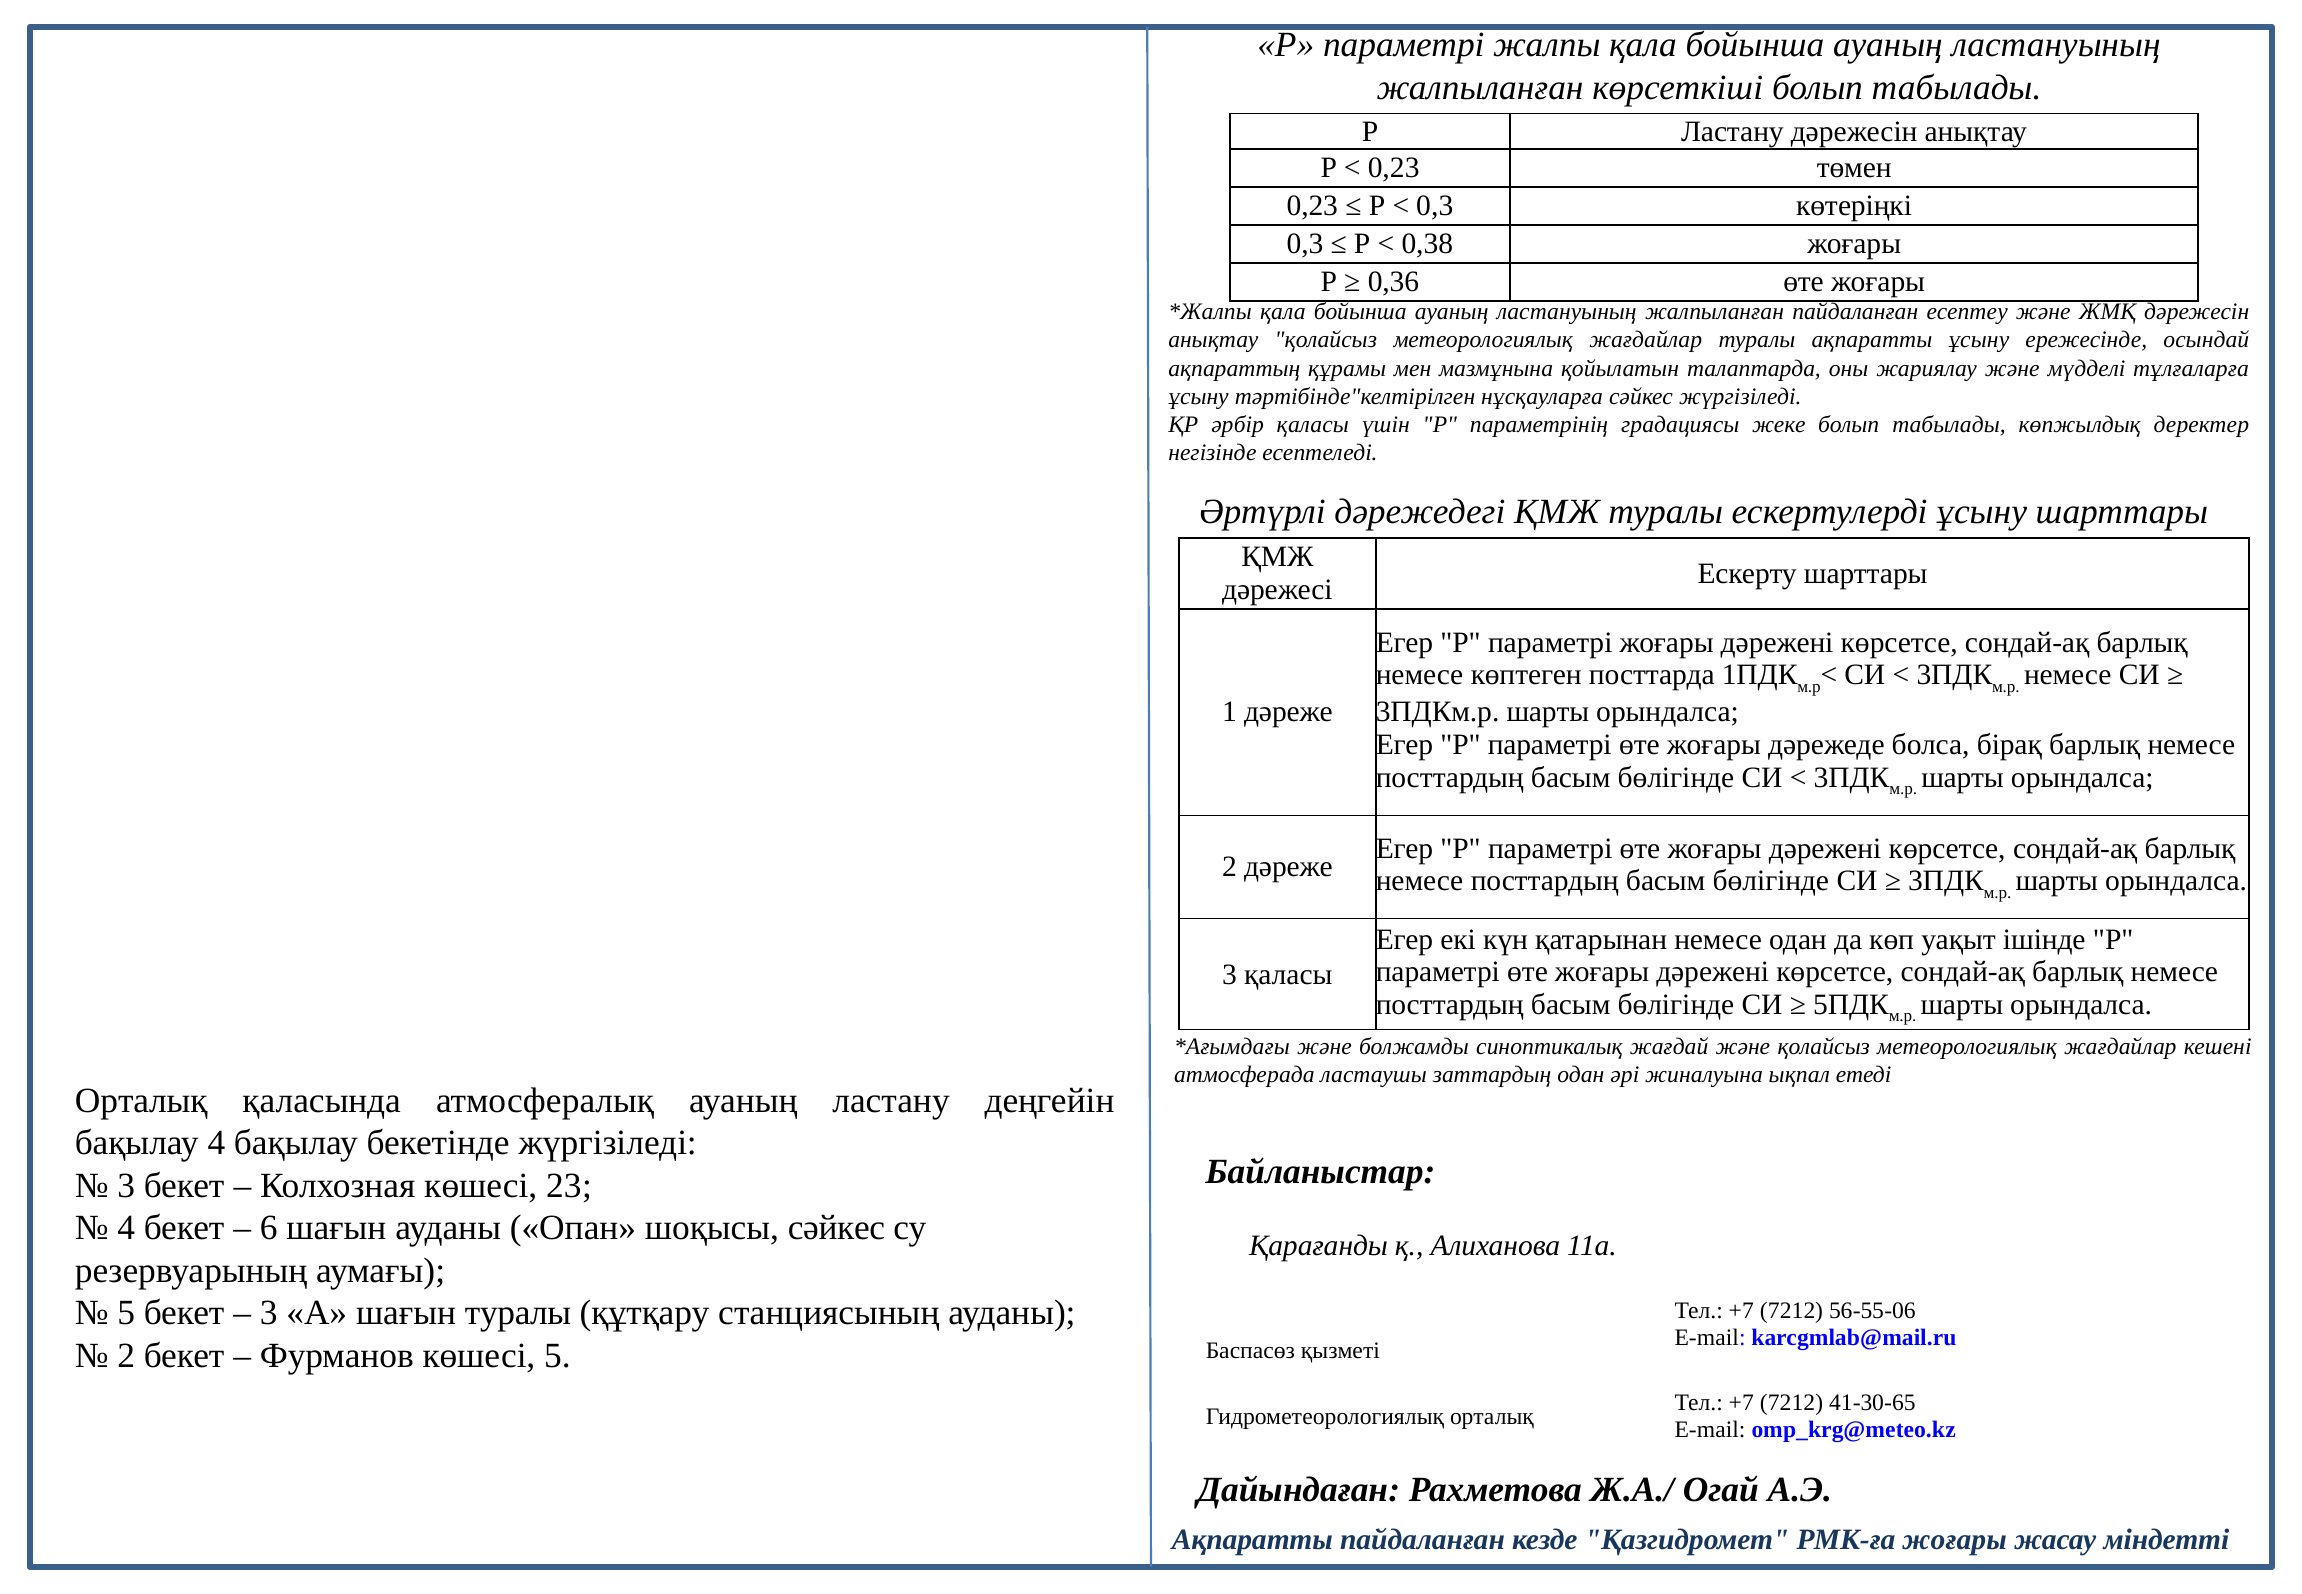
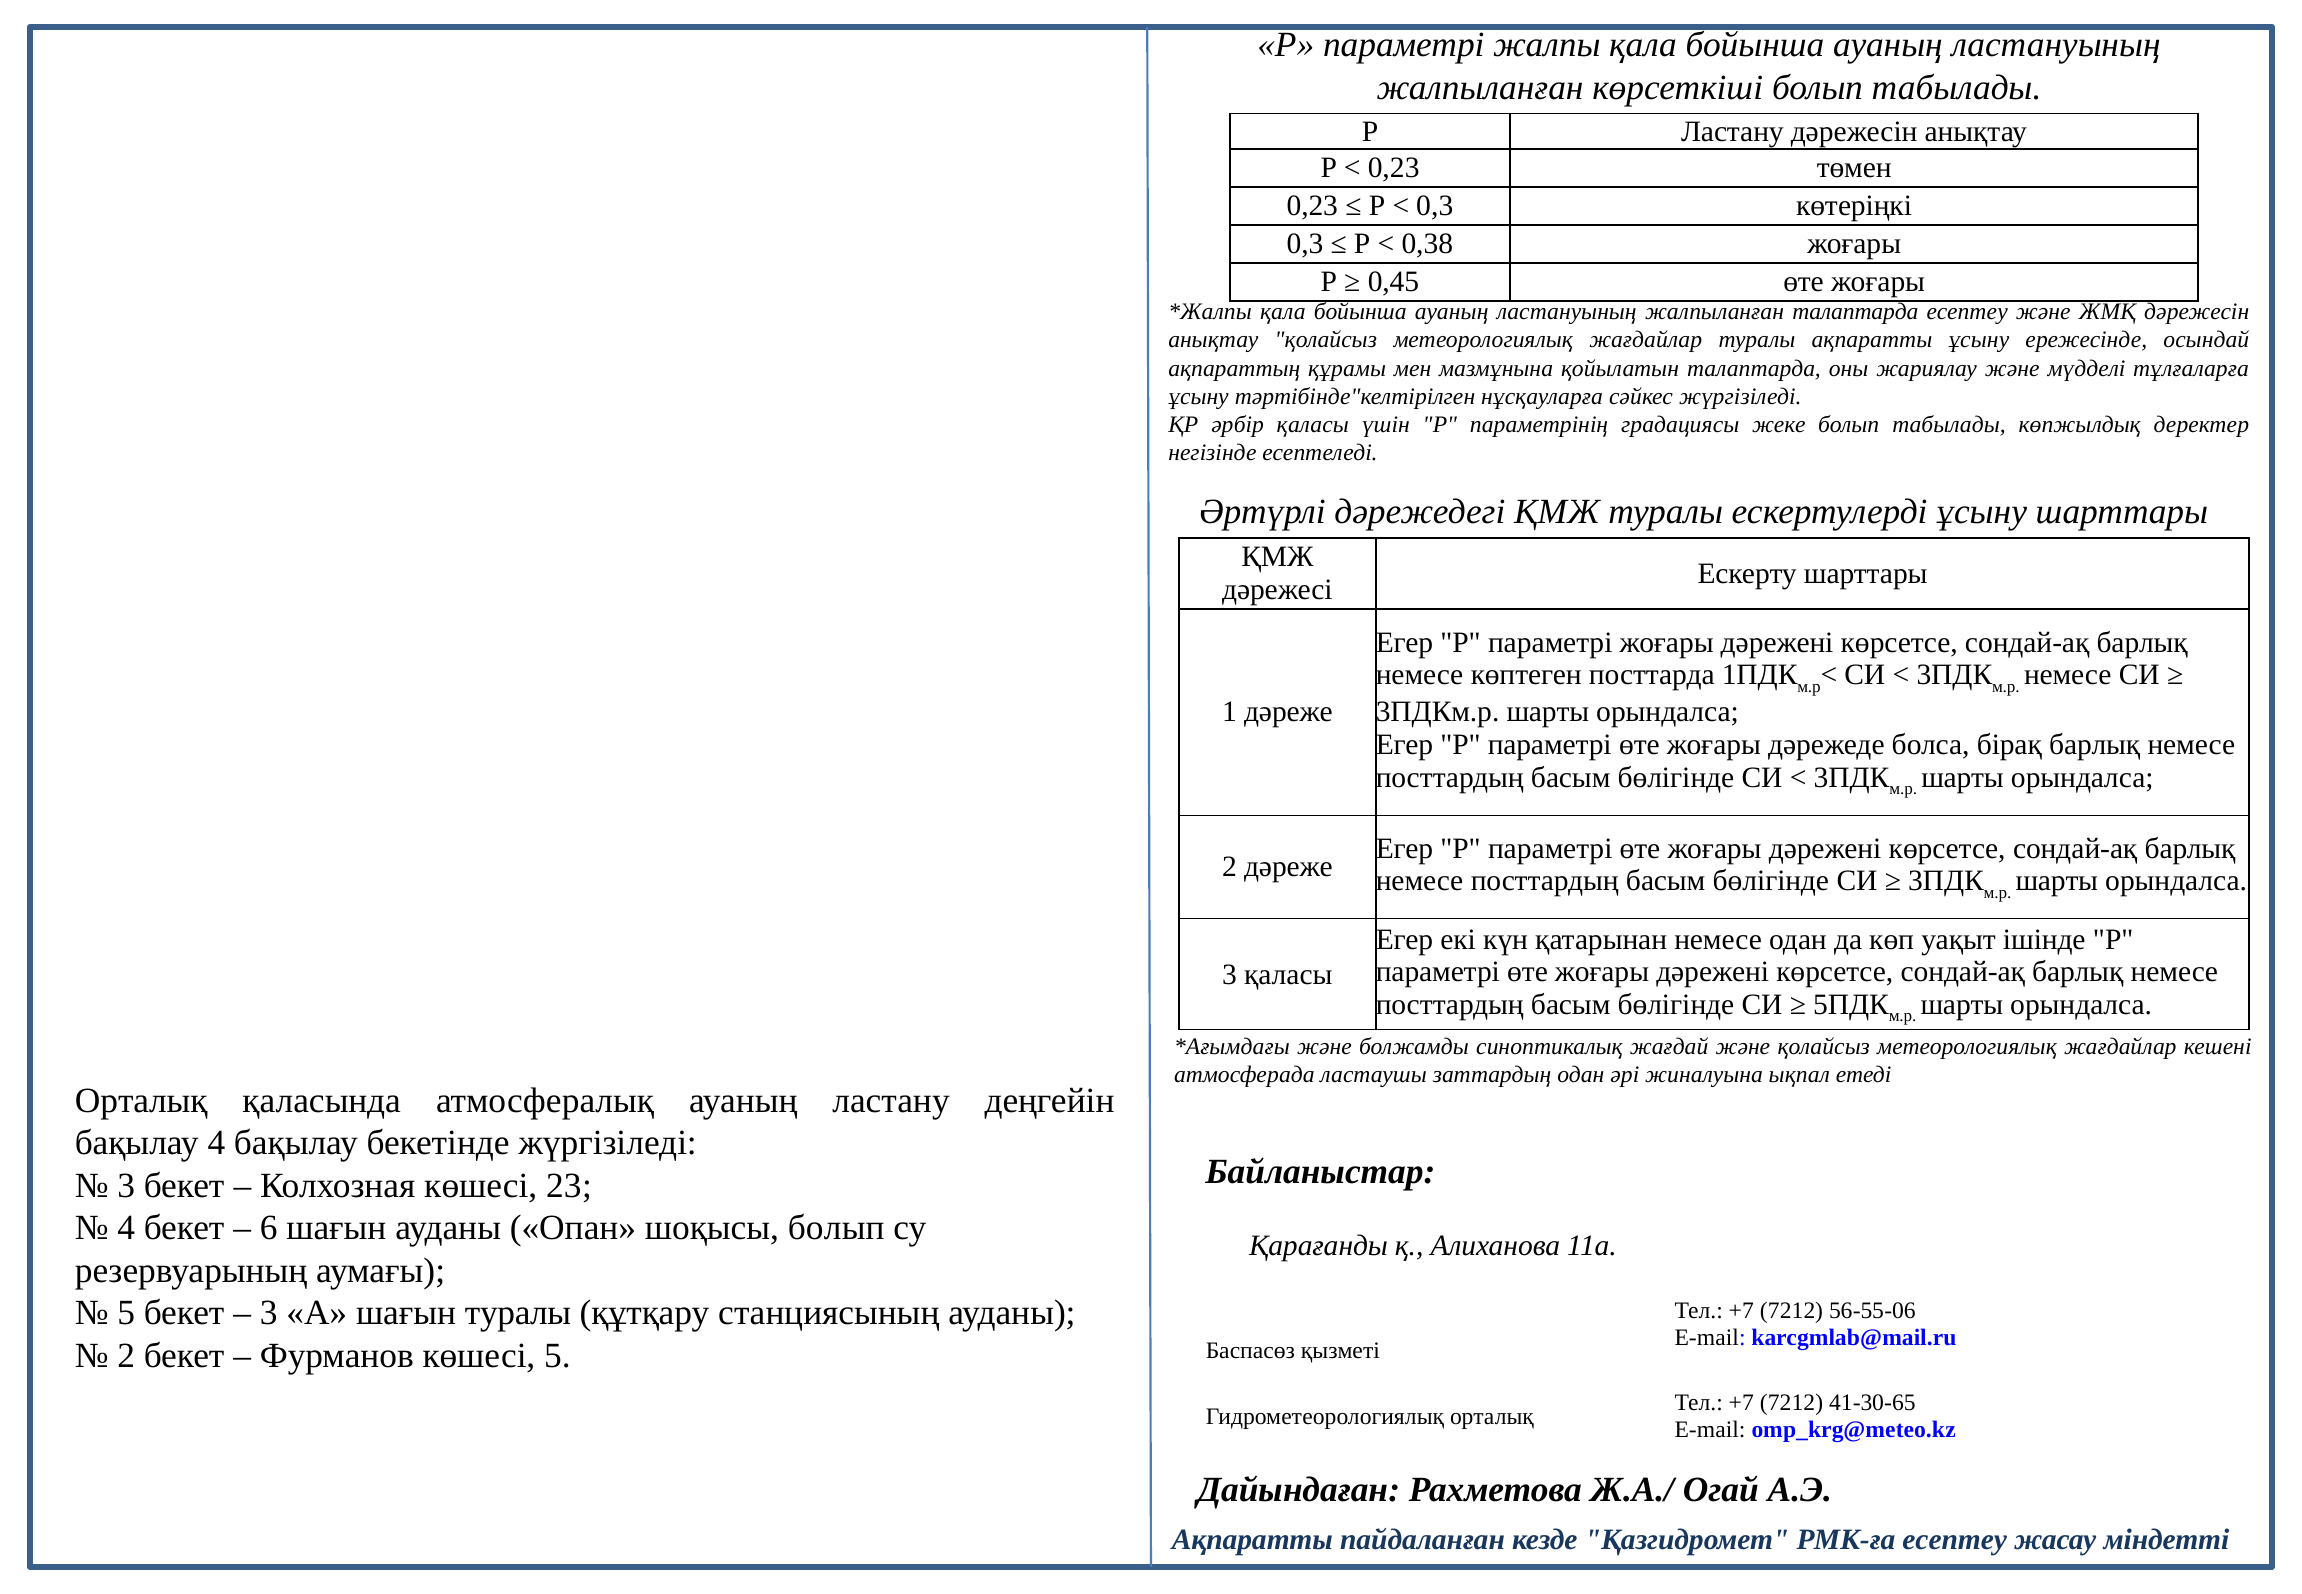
0,36: 0,36 -> 0,45 (1393, 282)
жалпыланған пайдаланған: пайдаланған -> талаптарда (1855, 312)
шоқысы сәйкес: сәйкес -> болып (836, 1228)
РМК-ға жоғары: жоғары -> есептеу (1955, 1539)
